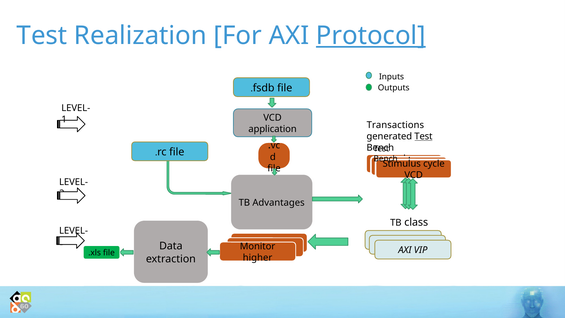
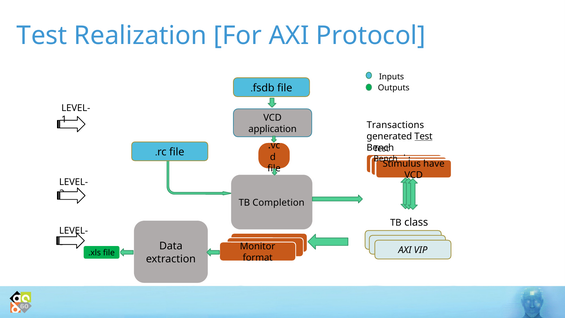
Protocol underline: present -> none (371, 36)
cycle: cycle -> have (434, 164)
Advantages: Advantages -> Completion (278, 203)
higher: higher -> format (258, 258)
